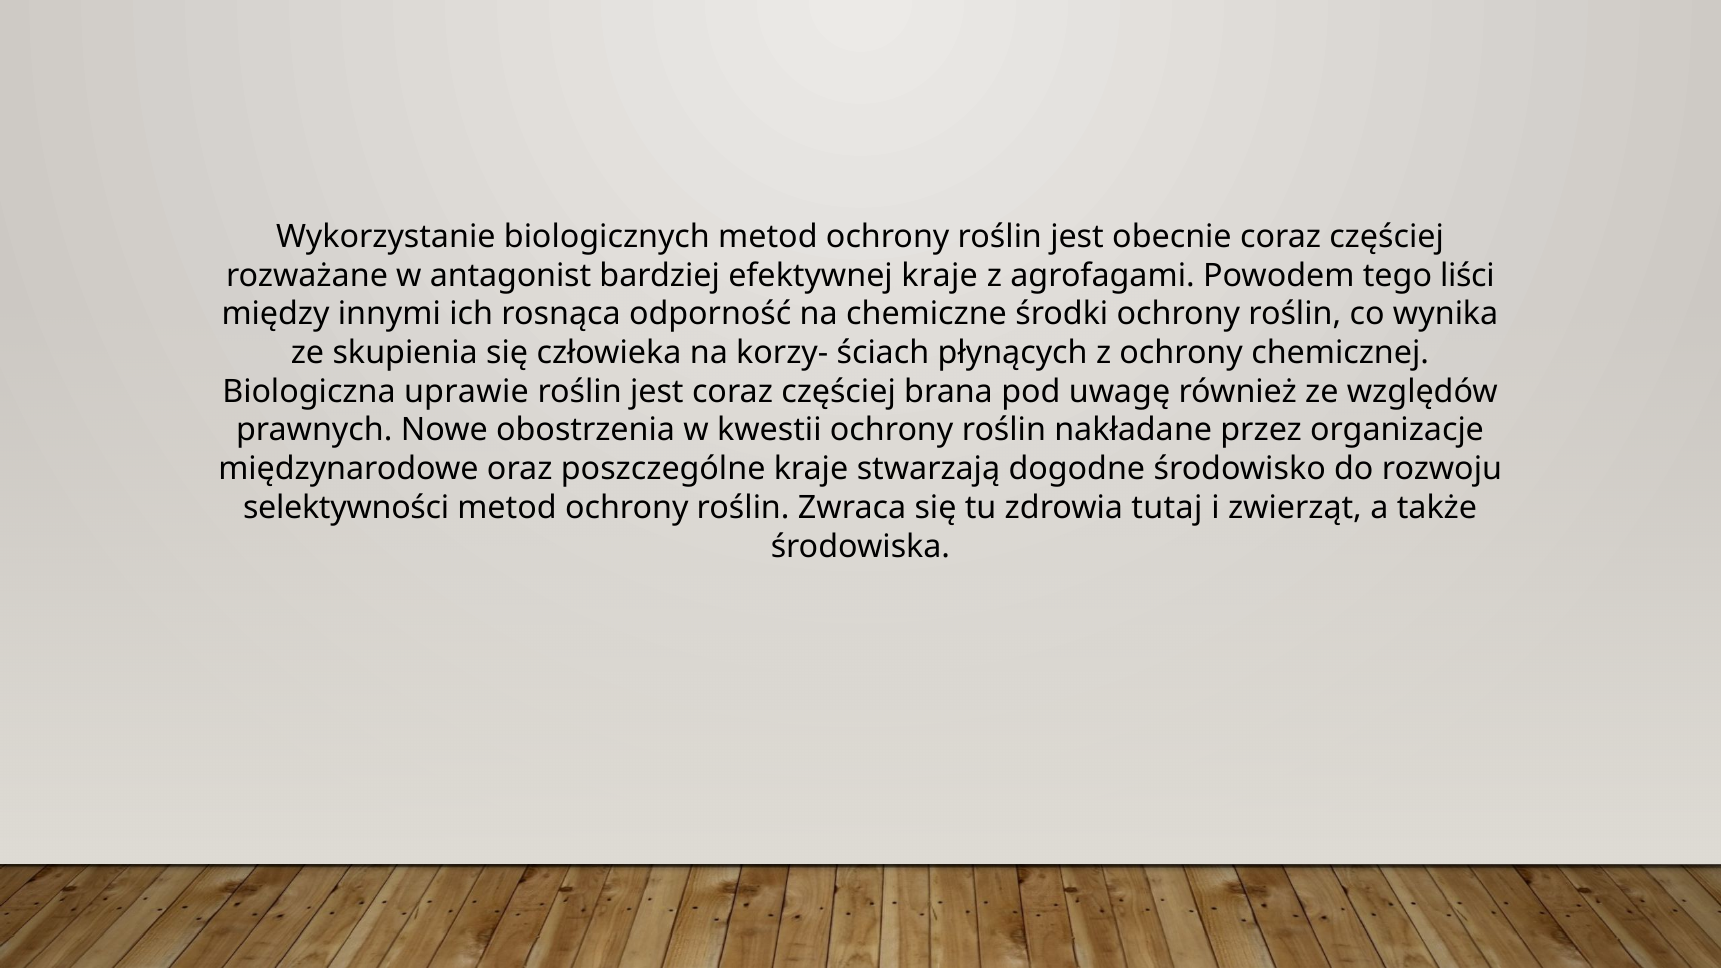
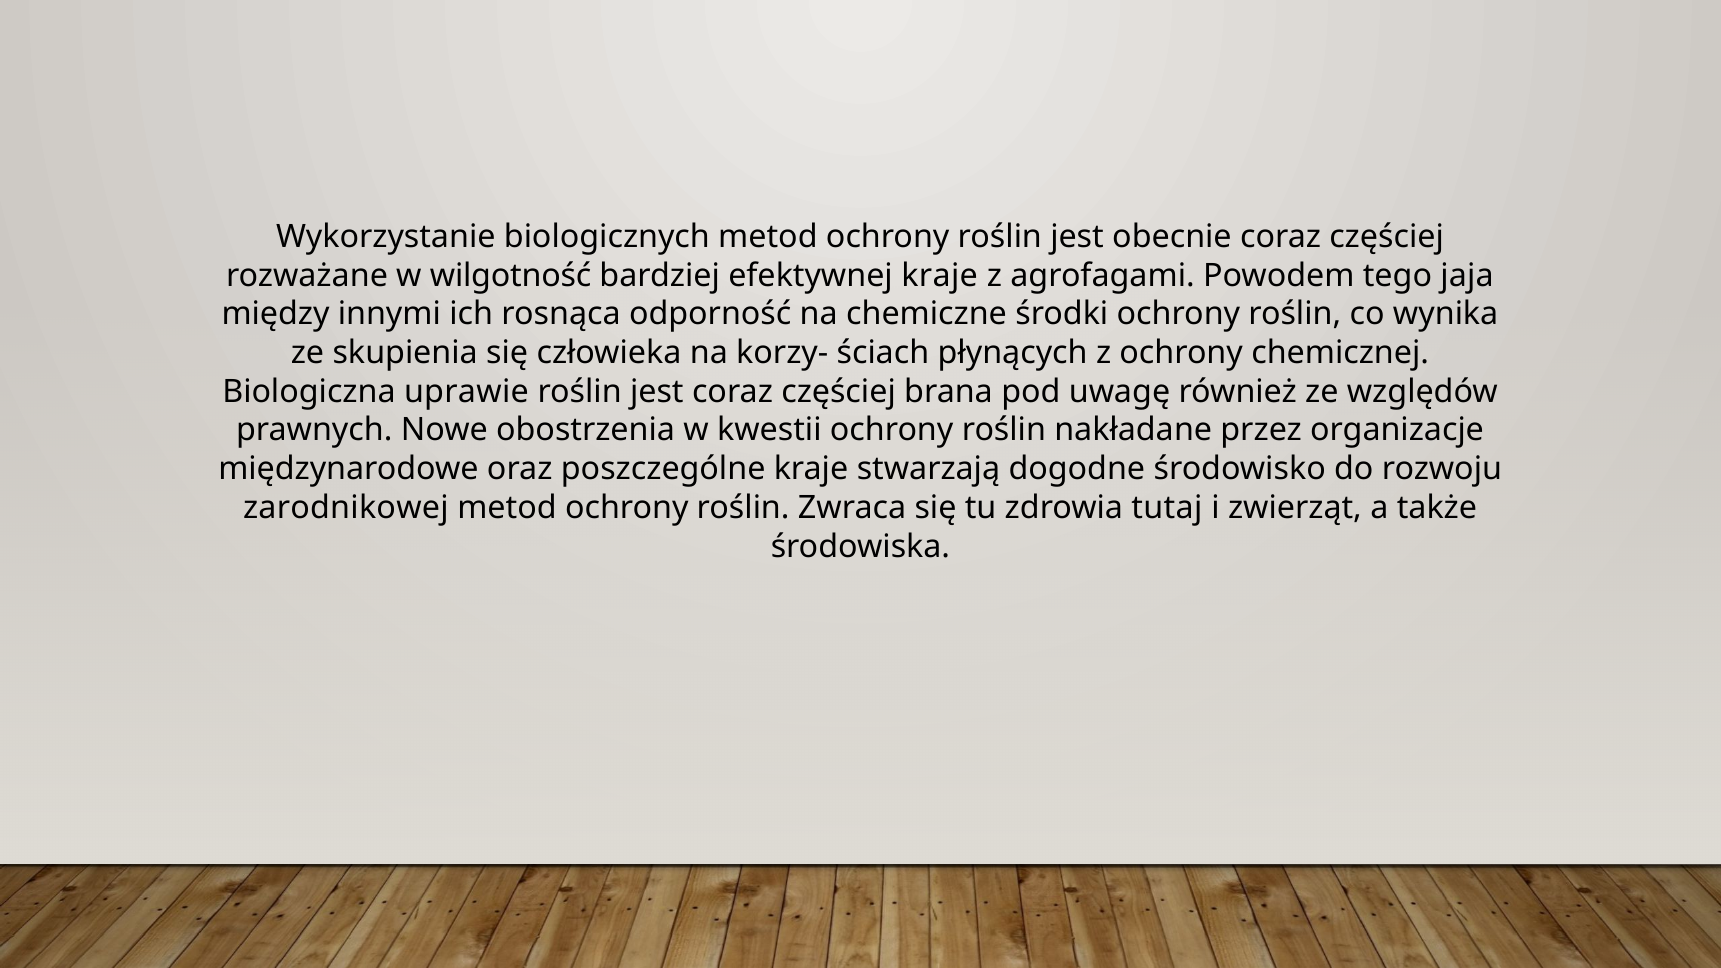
antagonist: antagonist -> wilgotność (511, 275)
liści: liści -> jaja (1467, 275)
selektywności: selektywności -> zarodnikowej (346, 508)
